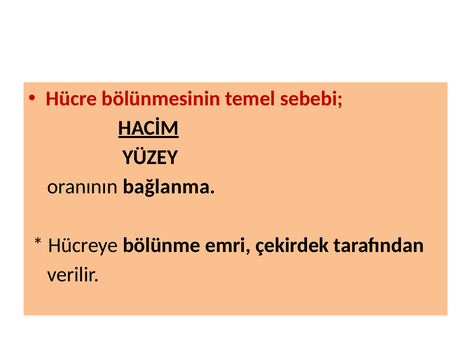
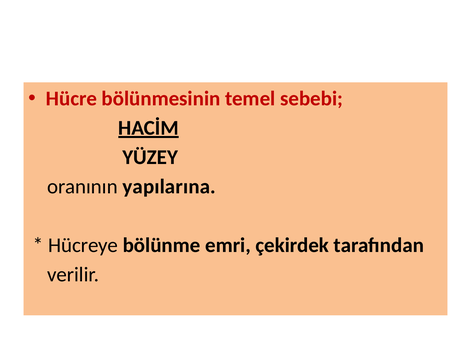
bağlanma: bağlanma -> yapılarına (169, 187)
